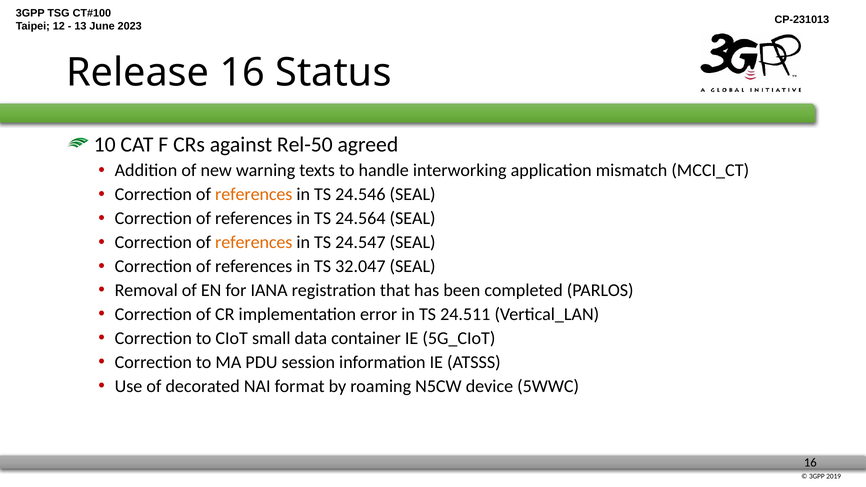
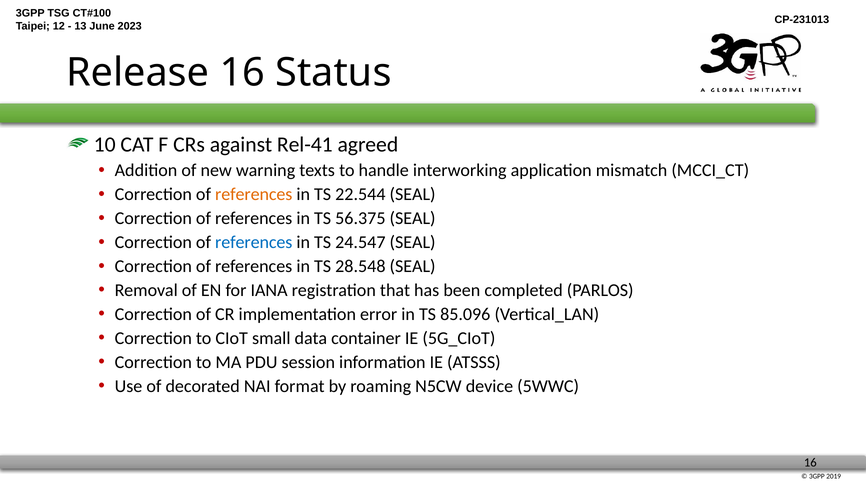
Rel-50: Rel-50 -> Rel-41 (305, 144)
24.546: 24.546 -> 22.544 (360, 194)
24.564: 24.564 -> 56.375 (360, 218)
references colour: orange -> blue (254, 242)
32.047: 32.047 -> 28.548 (360, 266)
24.511: 24.511 -> 85.096 (465, 314)
